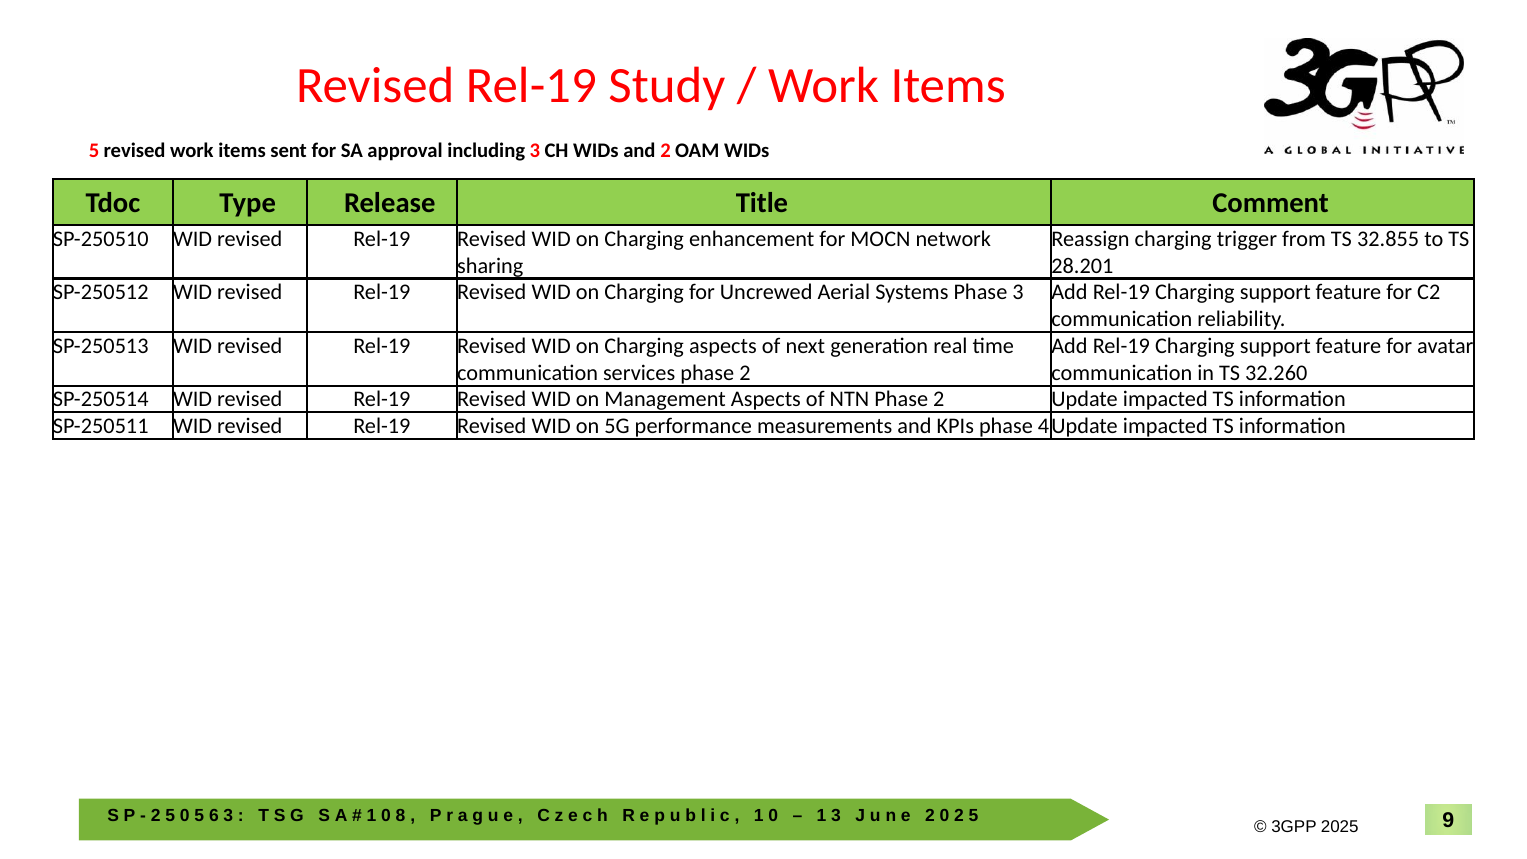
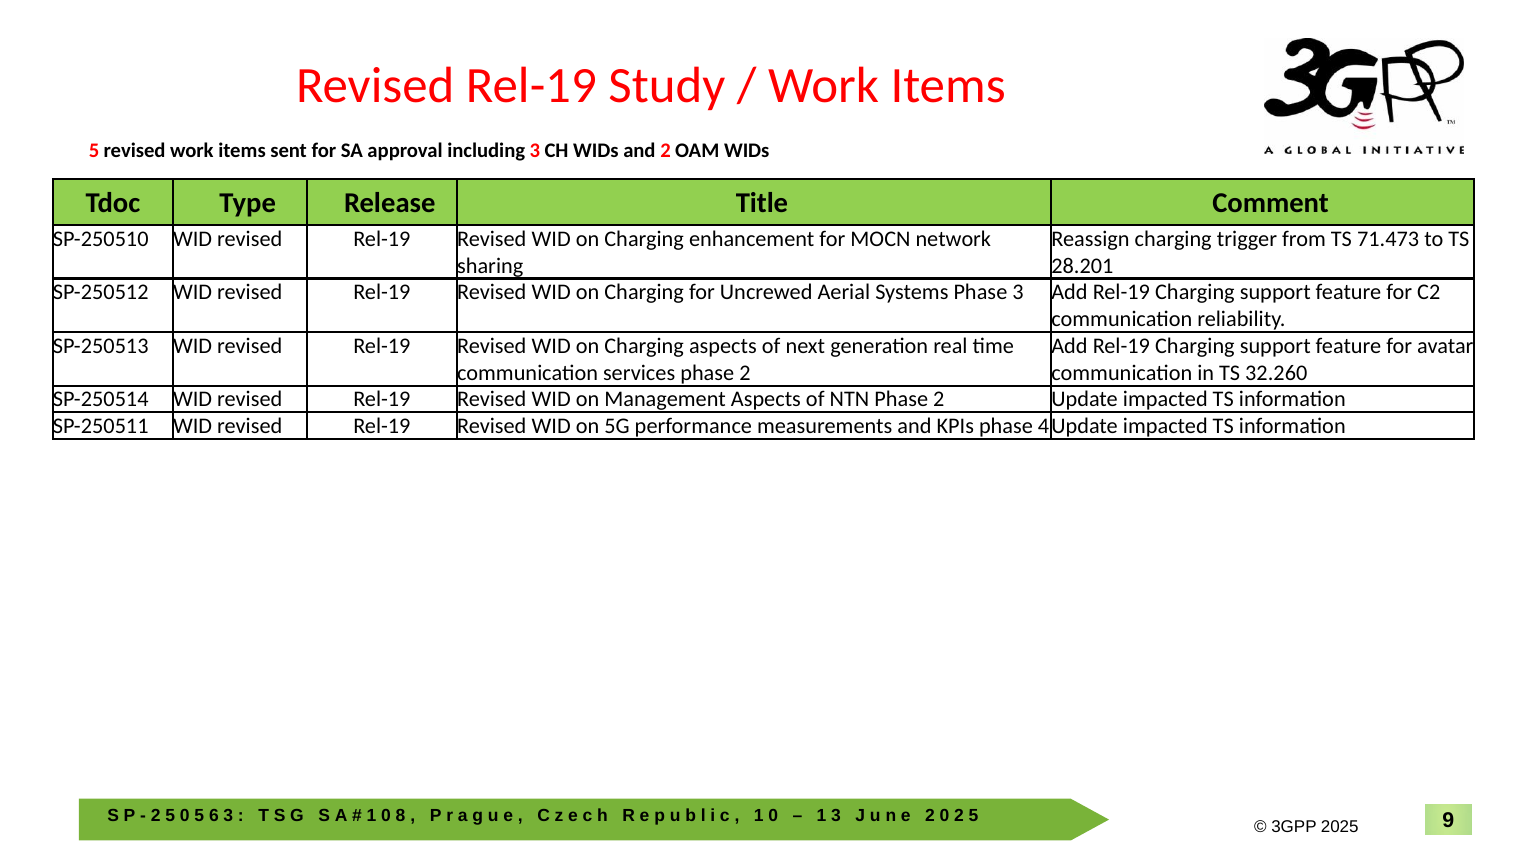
32.855: 32.855 -> 71.473 (1388, 239)
